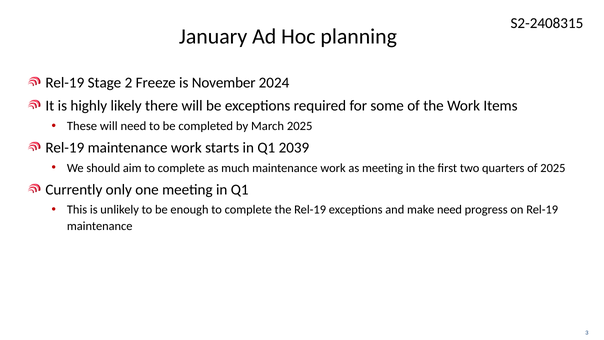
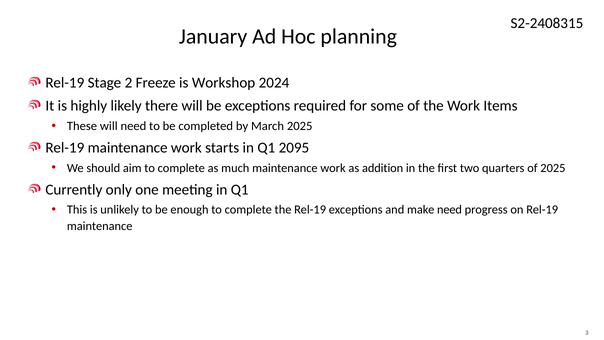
November: November -> Workshop (224, 83)
2039: 2039 -> 2095 (294, 148)
as meeting: meeting -> addition (383, 168)
